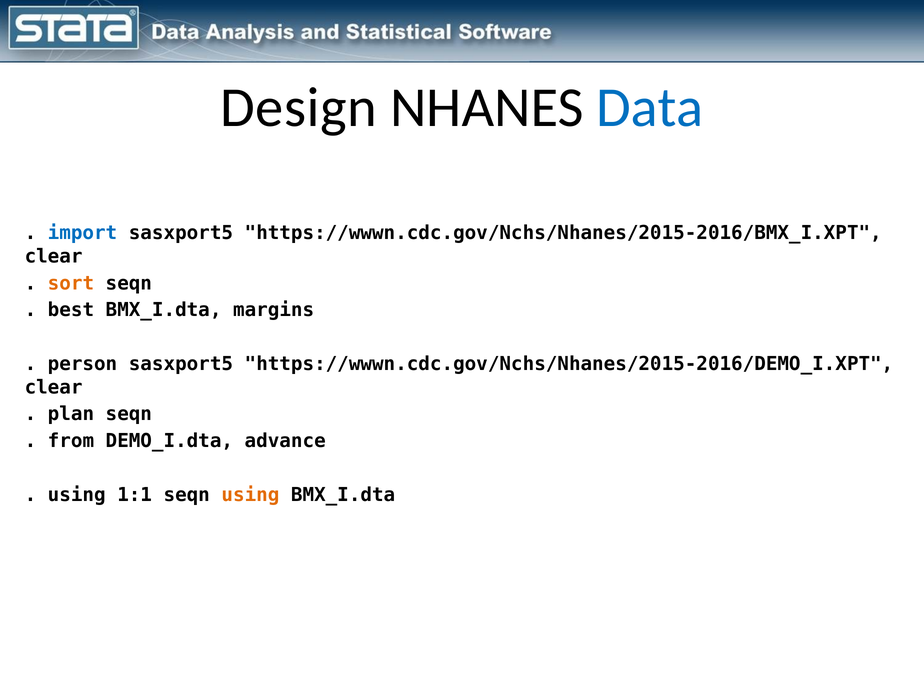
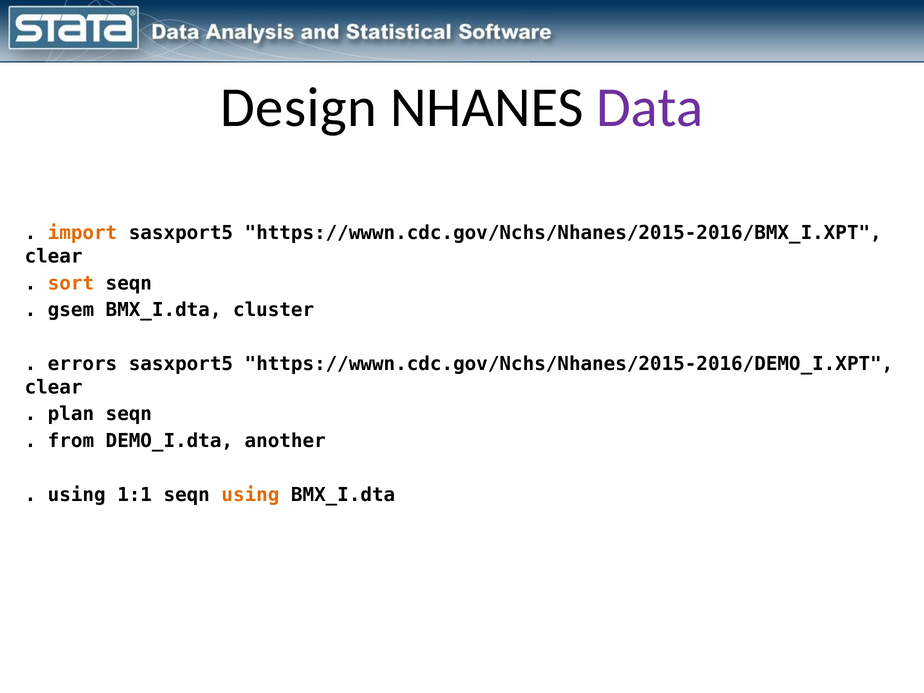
Data colour: blue -> purple (650, 108)
import colour: blue -> orange (82, 233)
best: best -> gsem (71, 310)
margins: margins -> cluster (274, 310)
person: person -> errors (82, 364)
advance: advance -> another (285, 441)
